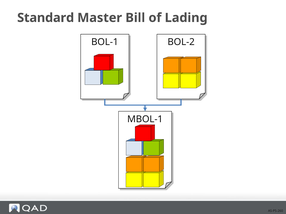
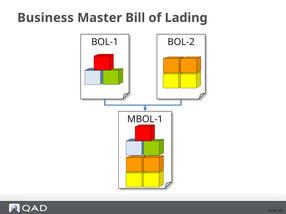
Standard: Standard -> Business (46, 18)
